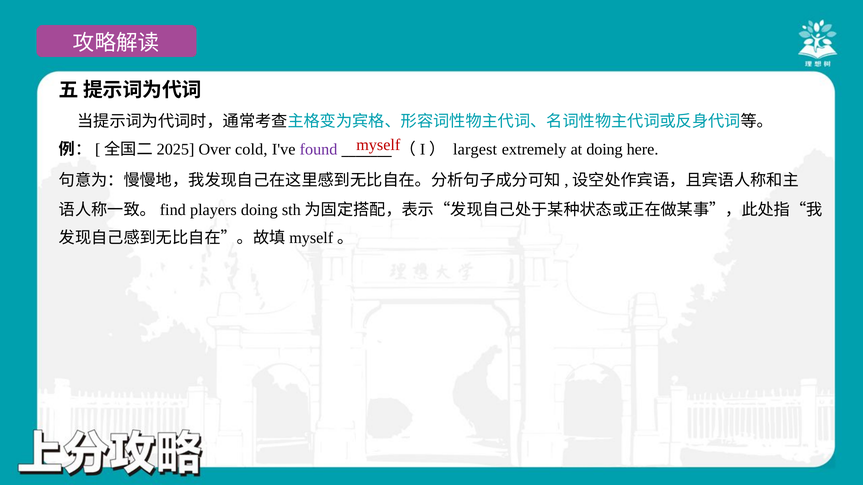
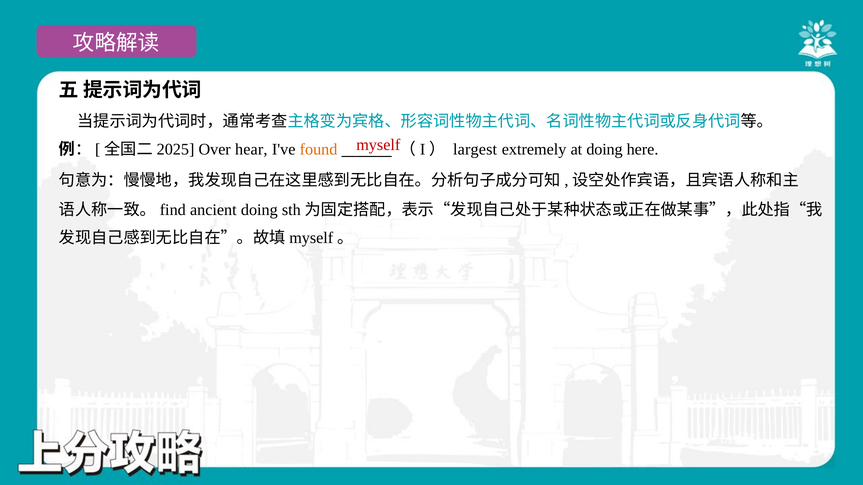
cold: cold -> hear (251, 150)
found colour: purple -> orange (319, 150)
players: players -> ancient (213, 210)
